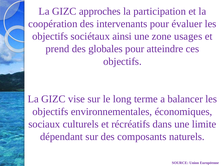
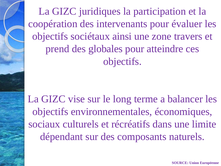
approches: approches -> juridiques (100, 11)
usages: usages -> travers (188, 36)
